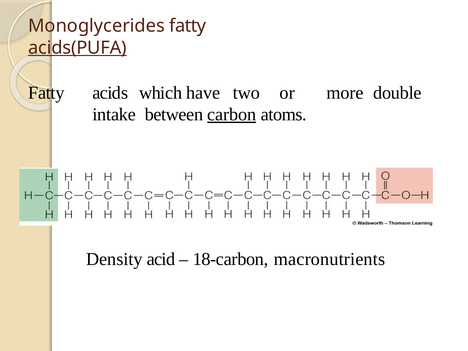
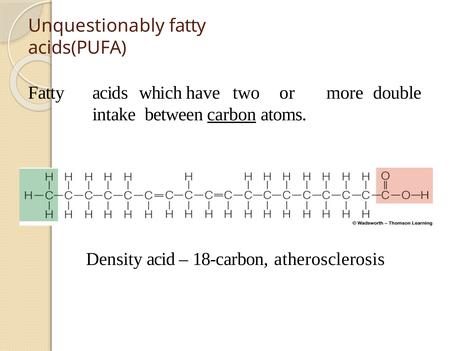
Monoglycerides: Monoglycerides -> Unquestionably (96, 26)
acids(PUFA underline: present -> none (77, 48)
macronutrients: macronutrients -> atherosclerosis (330, 259)
